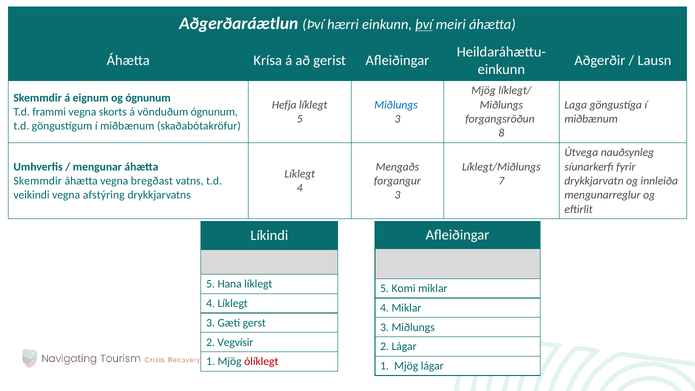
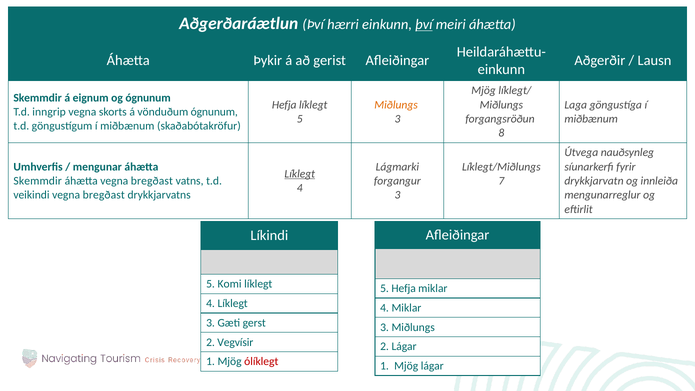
Krísa: Krísa -> Þykir (268, 61)
Miðlungs colour: blue -> orange (396, 105)
frammi: frammi -> inngrip (49, 112)
Mengaðs: Mengaðs -> Lágmarki (397, 167)
Líklegt underline: none -> present (300, 174)
veikindi vegna afstýring: afstýring -> bregðast (104, 195)
Hana: Hana -> Komi (230, 284)
5 Komi: Komi -> Hefja (404, 288)
